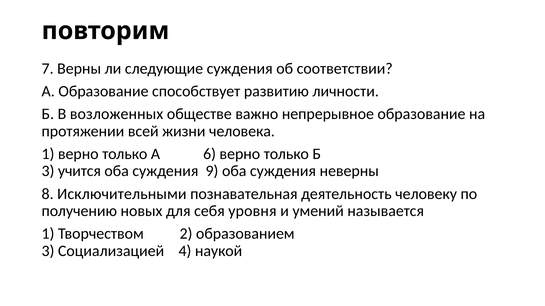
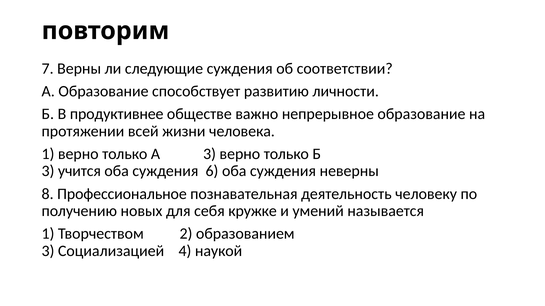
возложенных: возложенных -> продуктивнее (117, 114)
А 6: 6 -> 3 (210, 154)
9: 9 -> 6 (212, 171)
Исключительными: Исключительными -> Профессиональное (122, 194)
уровня: уровня -> кружке (253, 211)
